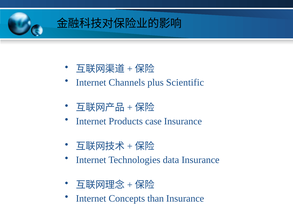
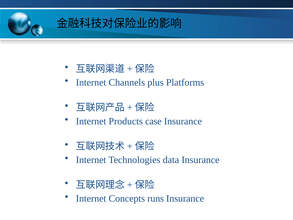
Scientific: Scientific -> Platforms (185, 82)
than: than -> runs (156, 198)
